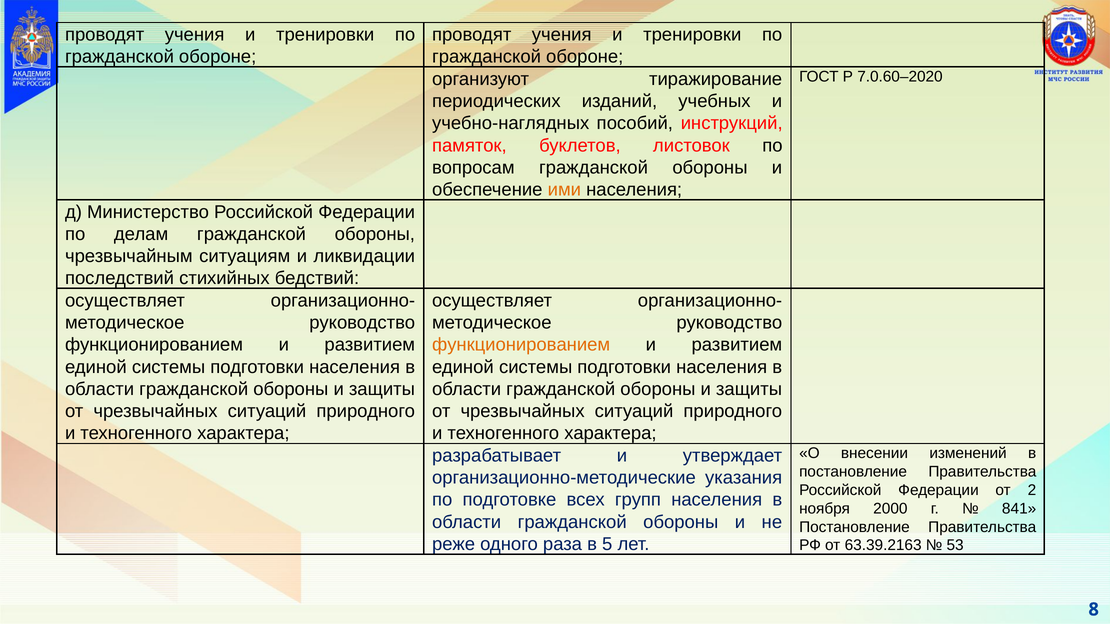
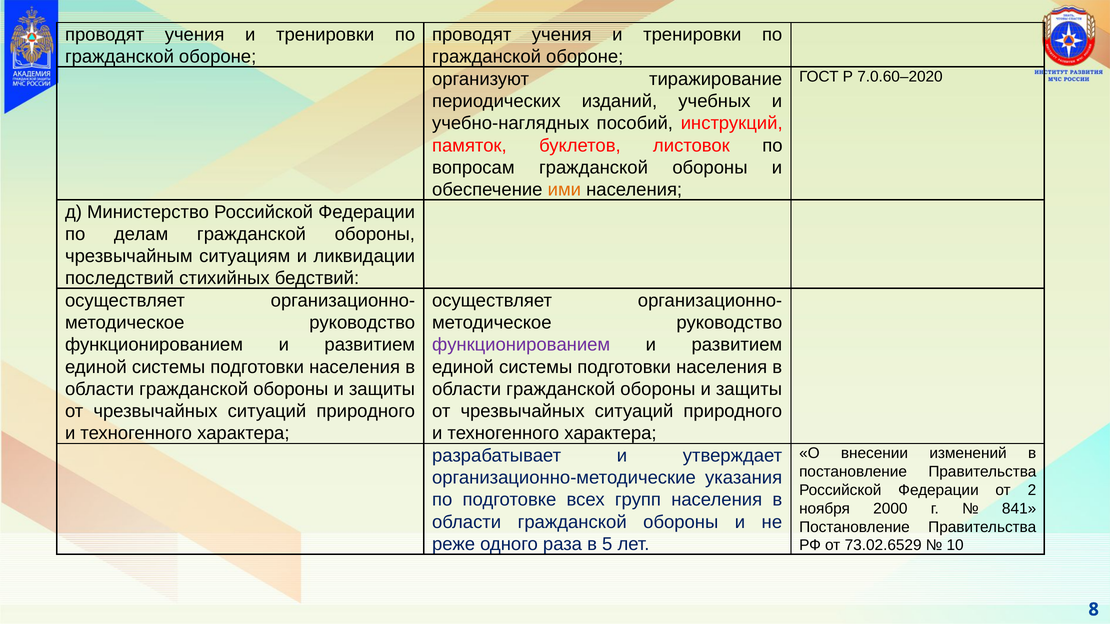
функционированием colour: orange -> purple (521, 345)
63.39.2163: 63.39.2163 -> 73.02.6529 (883, 546)
53: 53 -> 10 (955, 546)
